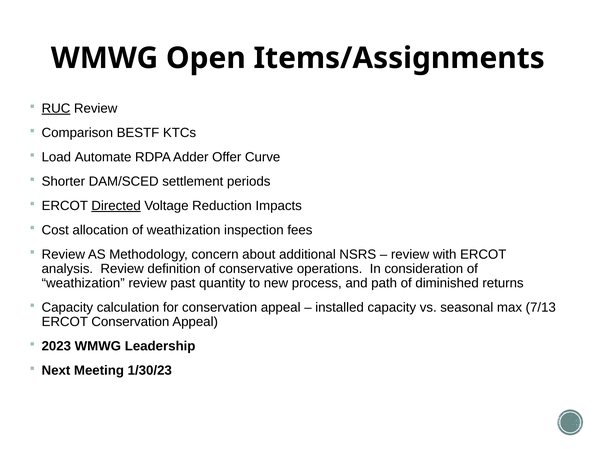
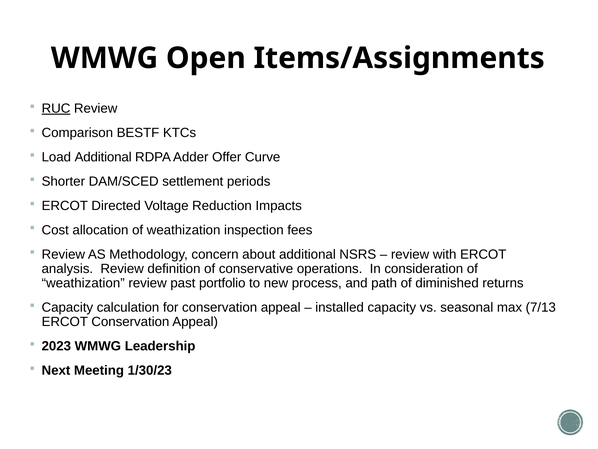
Load Automate: Automate -> Additional (103, 157)
Directed underline: present -> none (116, 206)
quantity: quantity -> portfolio (222, 283)
